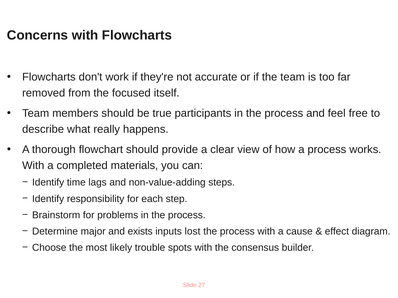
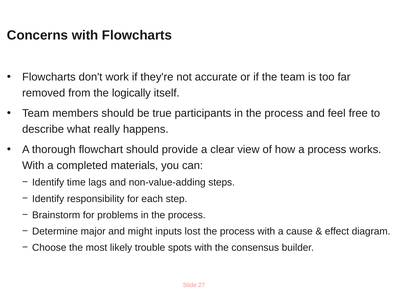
focused: focused -> logically (131, 93)
exists: exists -> might (140, 232)
